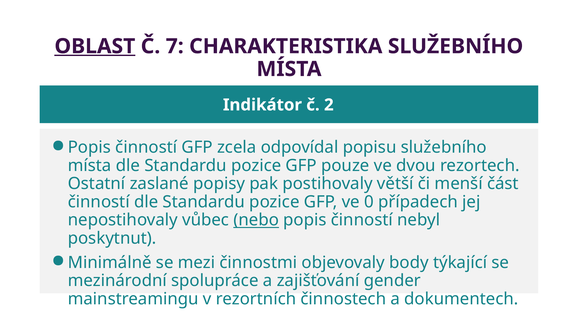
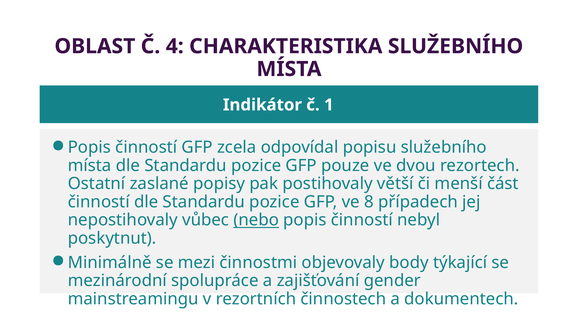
OBLAST underline: present -> none (95, 46)
7: 7 -> 4 (175, 46)
2: 2 -> 1 (329, 105)
0: 0 -> 8 (369, 202)
